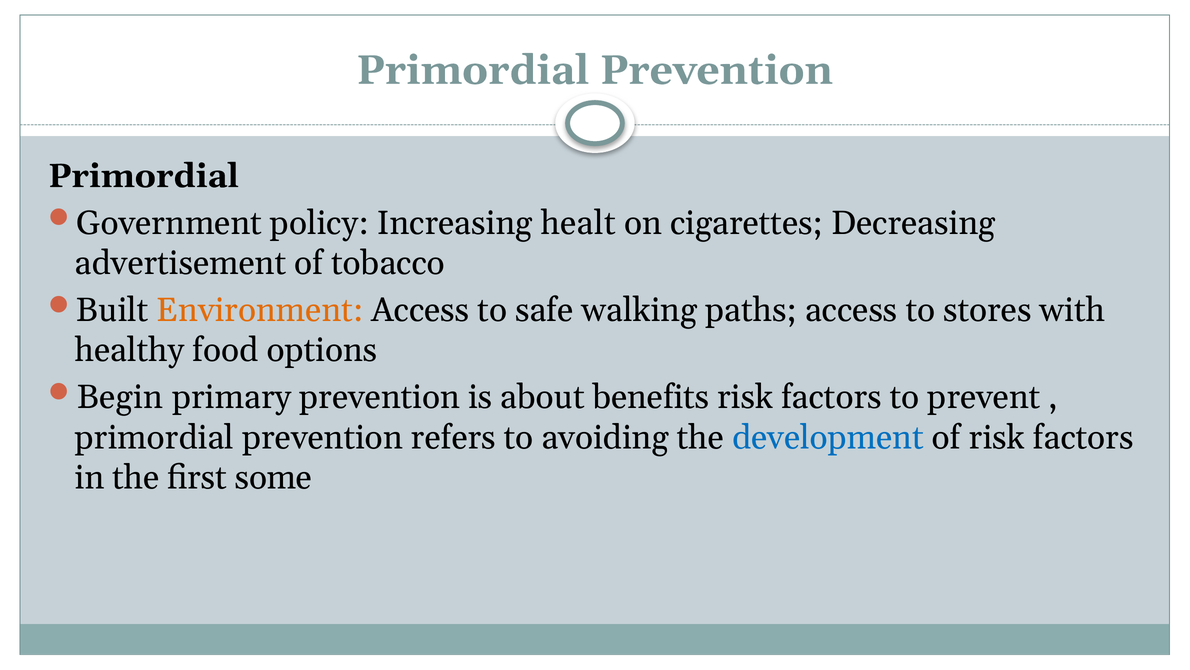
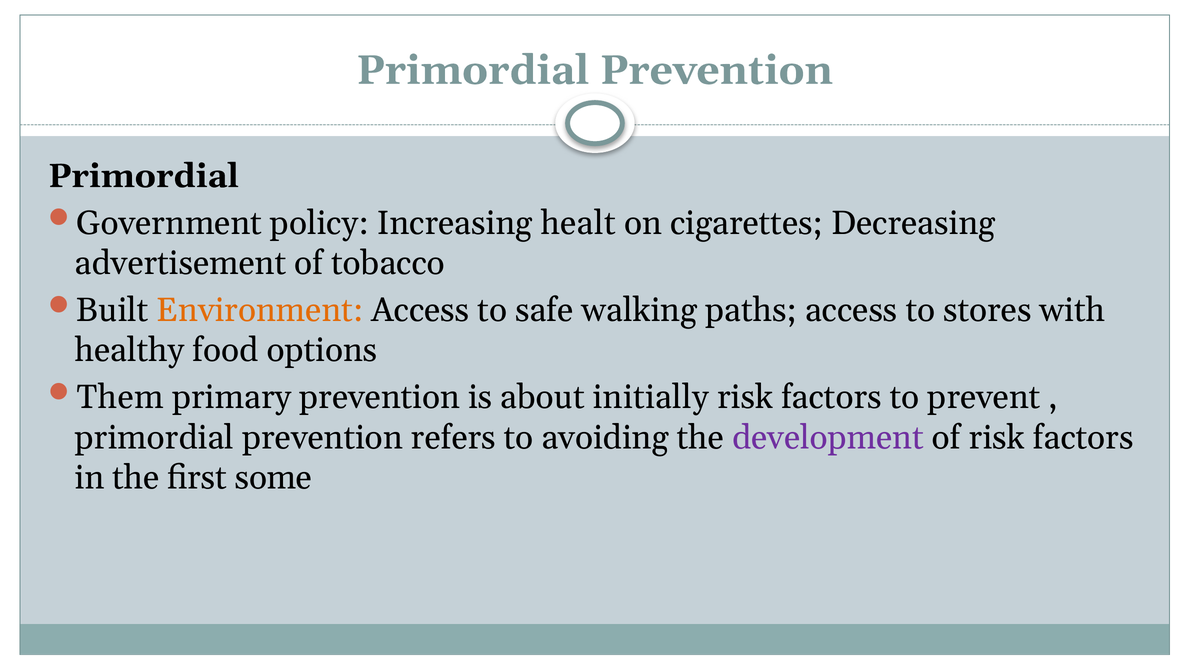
Begin: Begin -> Them (120, 397)
benefits: benefits -> initially (651, 397)
development colour: blue -> purple (828, 437)
